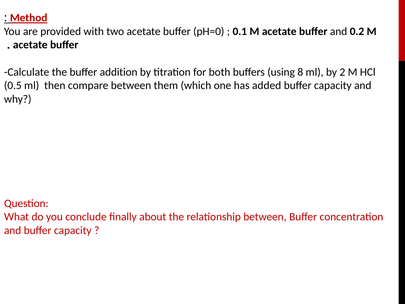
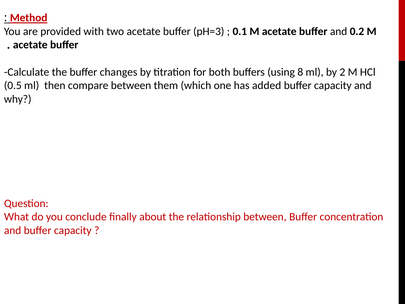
pH=0: pH=0 -> pH=3 (209, 31)
addition: addition -> changes (119, 72)
